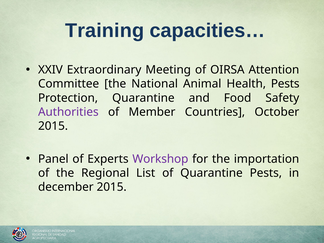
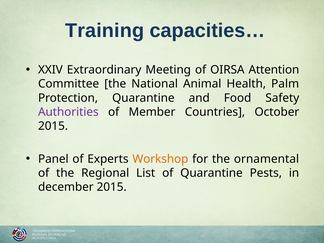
Health Pests: Pests -> Palm (285, 84)
Workshop colour: purple -> orange (160, 159)
importation: importation -> ornamental (266, 159)
